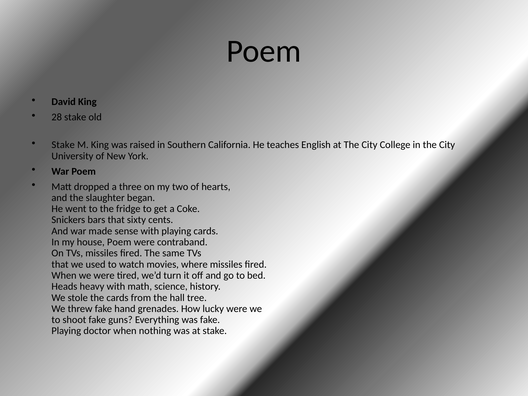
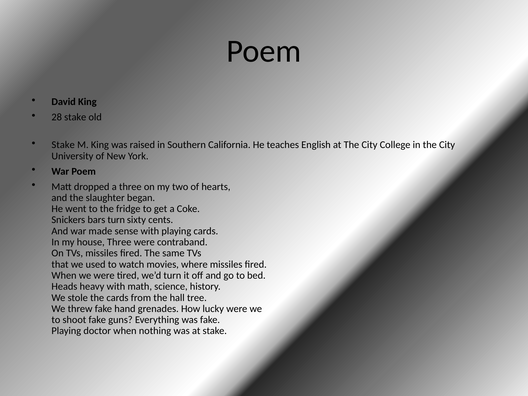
bars that: that -> turn (116, 220)
house Poem: Poem -> Three (119, 242)
